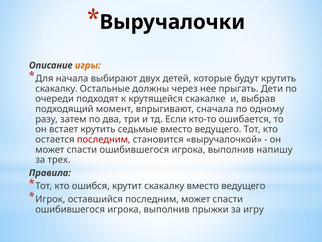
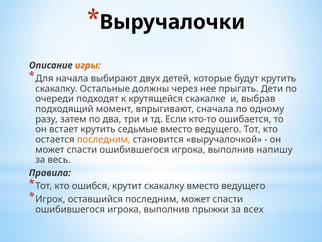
последним colour: red -> orange (104, 139)
трех: трех -> весь (59, 159)
игру: игру -> всех (253, 209)
